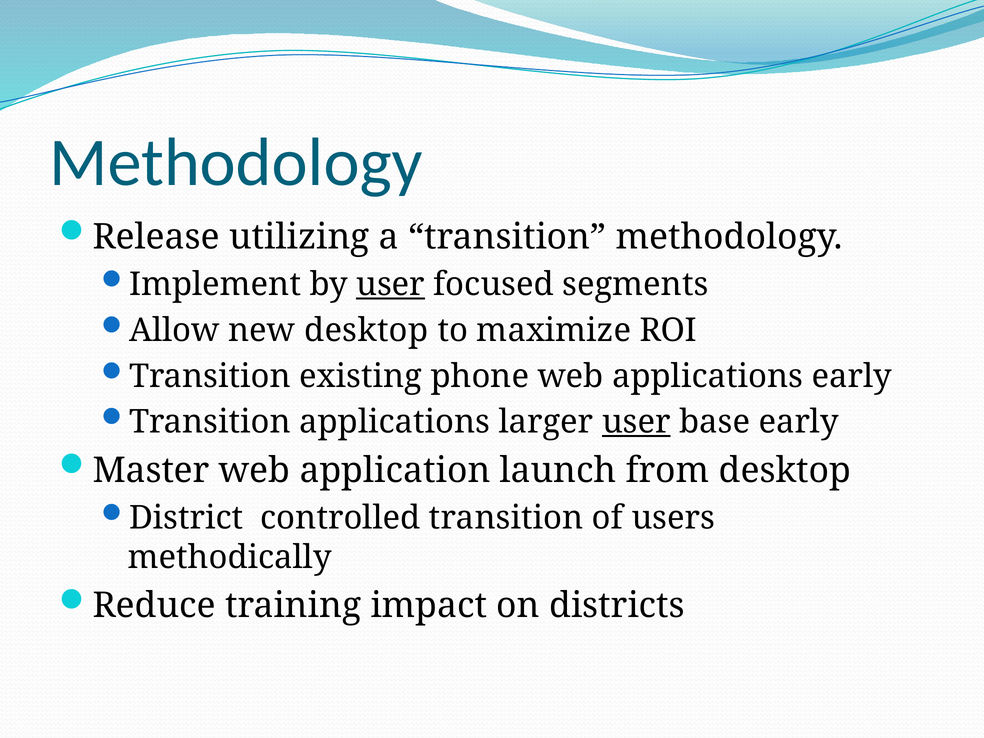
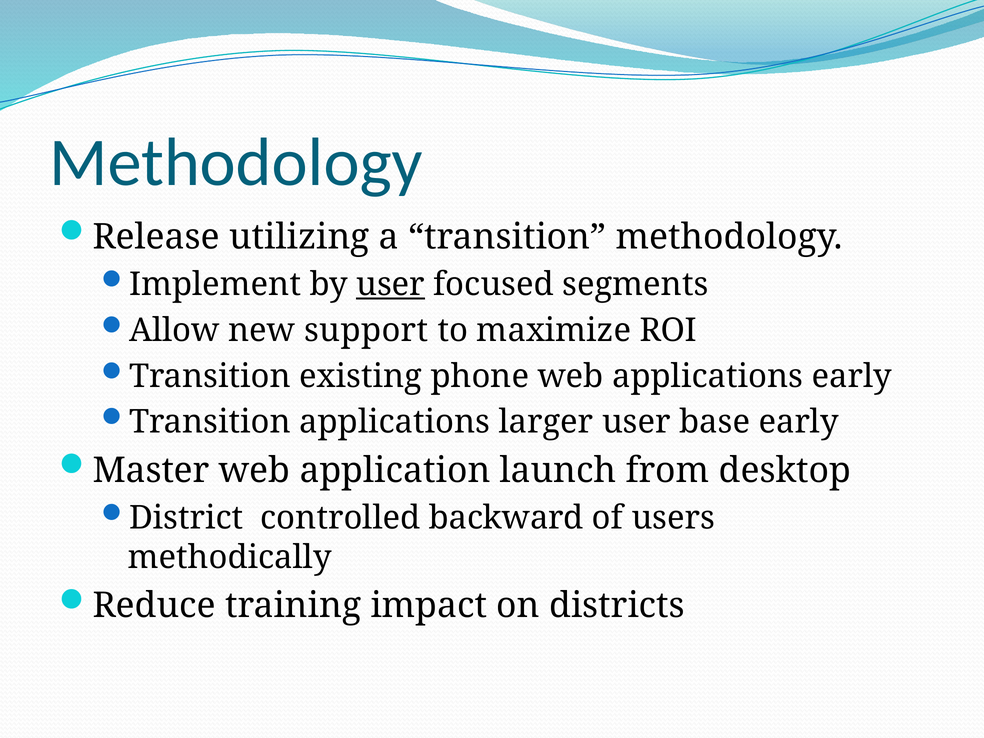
new desktop: desktop -> support (366, 330)
user underline: present -> none (636, 422)
controlled transition: transition -> backward (506, 518)
